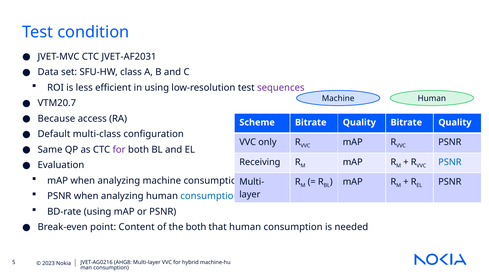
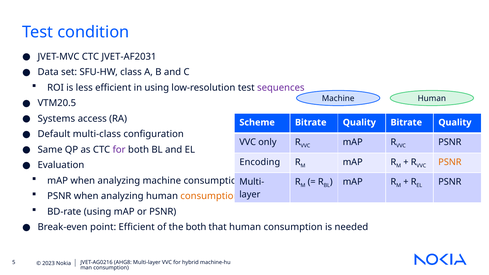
VTM20.7: VTM20.7 -> VTM20.5 (57, 103)
Because: Because -> Systems (56, 119)
Receiving: Receiving -> Encoding (260, 162)
PSNR colour: blue -> orange (450, 162)
consumption colour: blue -> orange (210, 196)
point Content: Content -> Efficient (137, 227)
